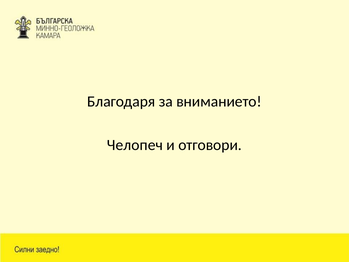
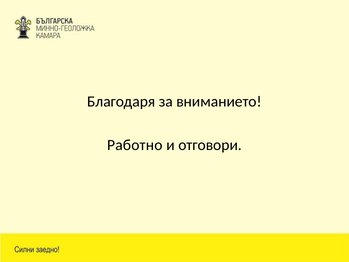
Челопеч: Челопеч -> Работно (135, 145)
